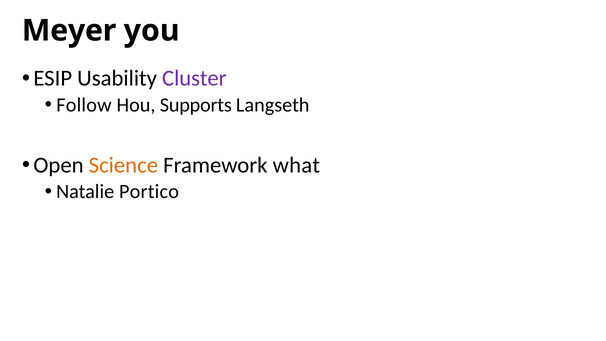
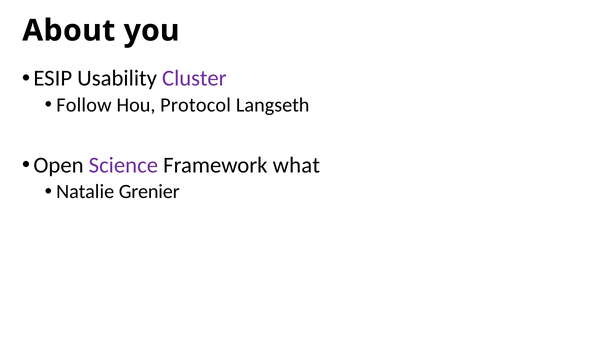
Meyer: Meyer -> About (69, 31)
Supports: Supports -> Protocol (196, 105)
Science colour: orange -> purple (123, 165)
Portico: Portico -> Grenier (149, 192)
